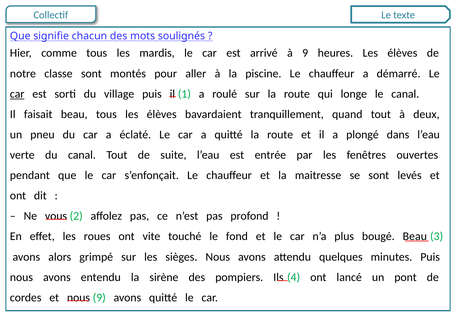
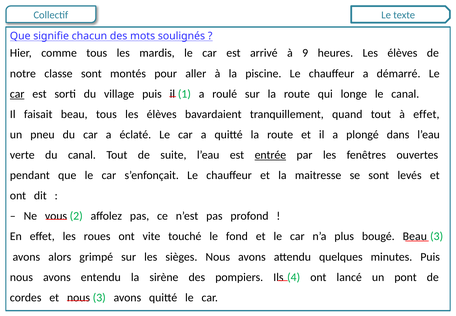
à deux: deux -> effet (426, 114)
entrée underline: none -> present (270, 155)
nous 9: 9 -> 3 (99, 297)
